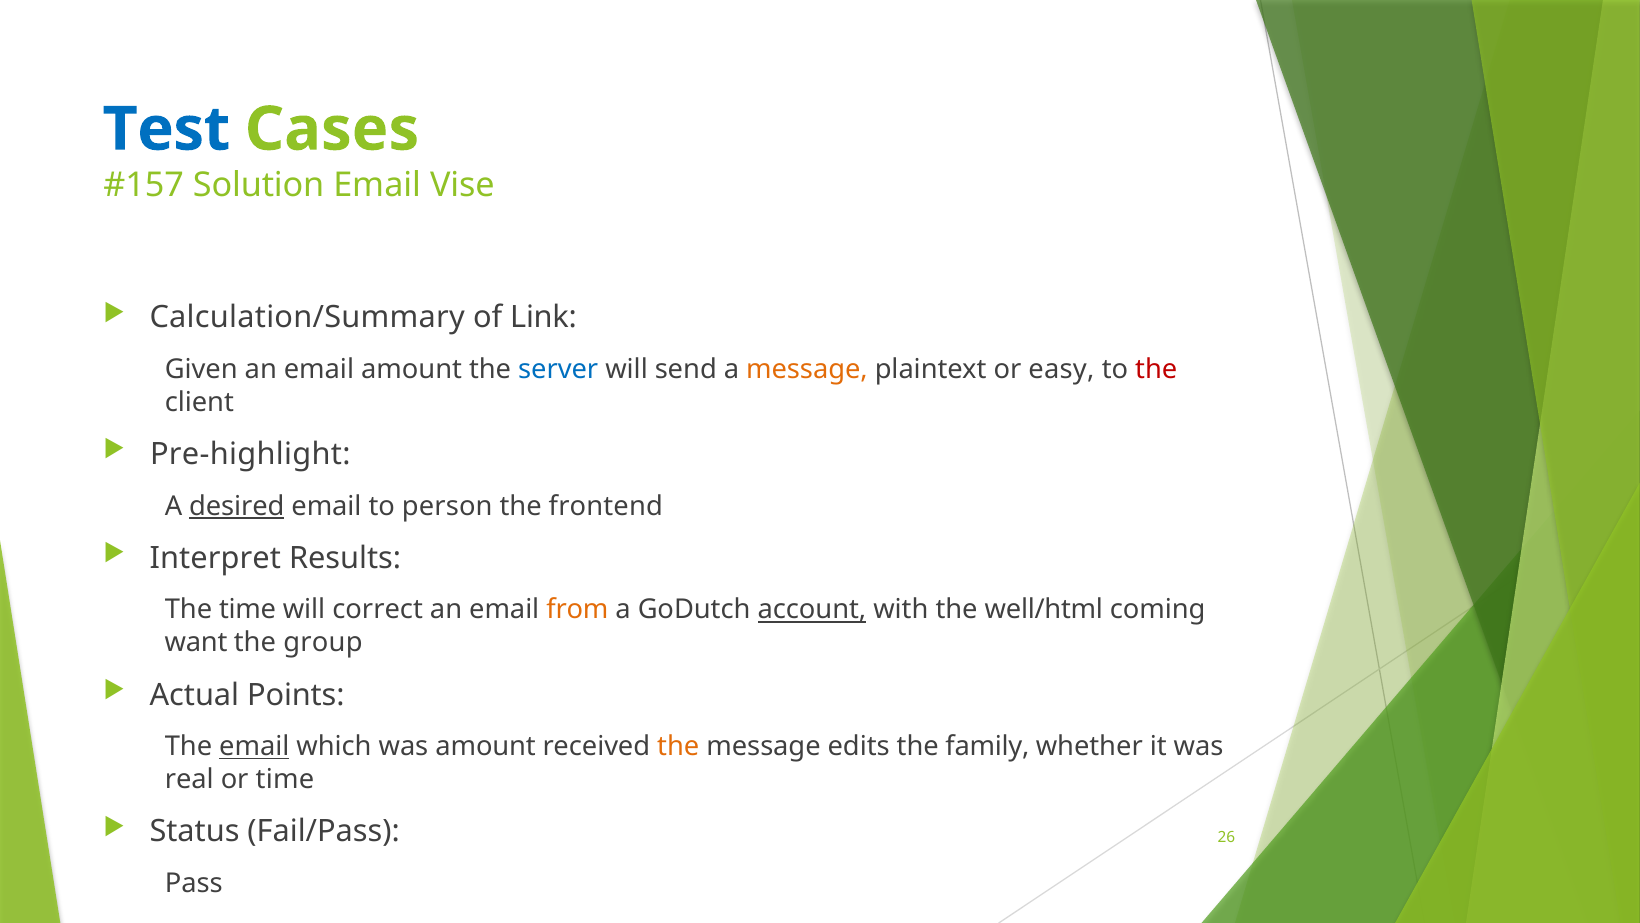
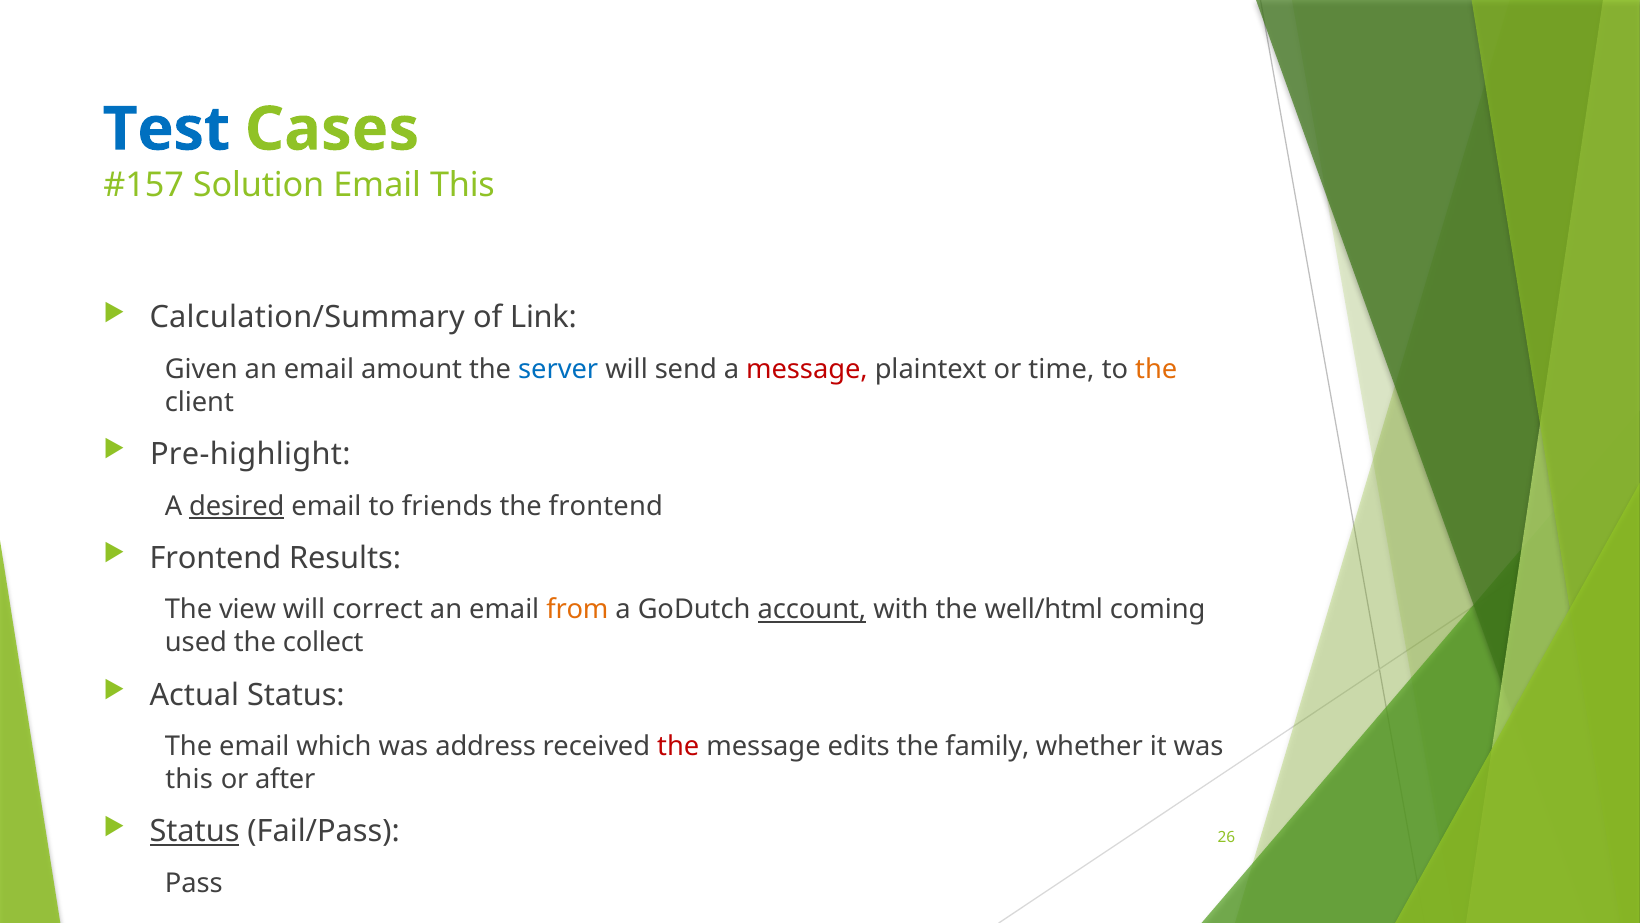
Email Vise: Vise -> This (462, 185)
message colour: orange -> red (807, 369)
easy: easy -> time (1061, 369)
the colour: red -> orange (1156, 369)
person: person -> friends (447, 506)
Interpret: Interpret -> Frontend (215, 558)
The time: time -> view (248, 610)
want: want -> used (196, 642)
group: group -> collect (323, 642)
Actual Points: Points -> Status (296, 695)
email underline: present -> none (254, 746)
was amount: amount -> address (486, 746)
the colour: orange -> red (678, 746)
real: real -> this (189, 779)
or time: time -> after (285, 779)
Status underline: none -> present (195, 831)
